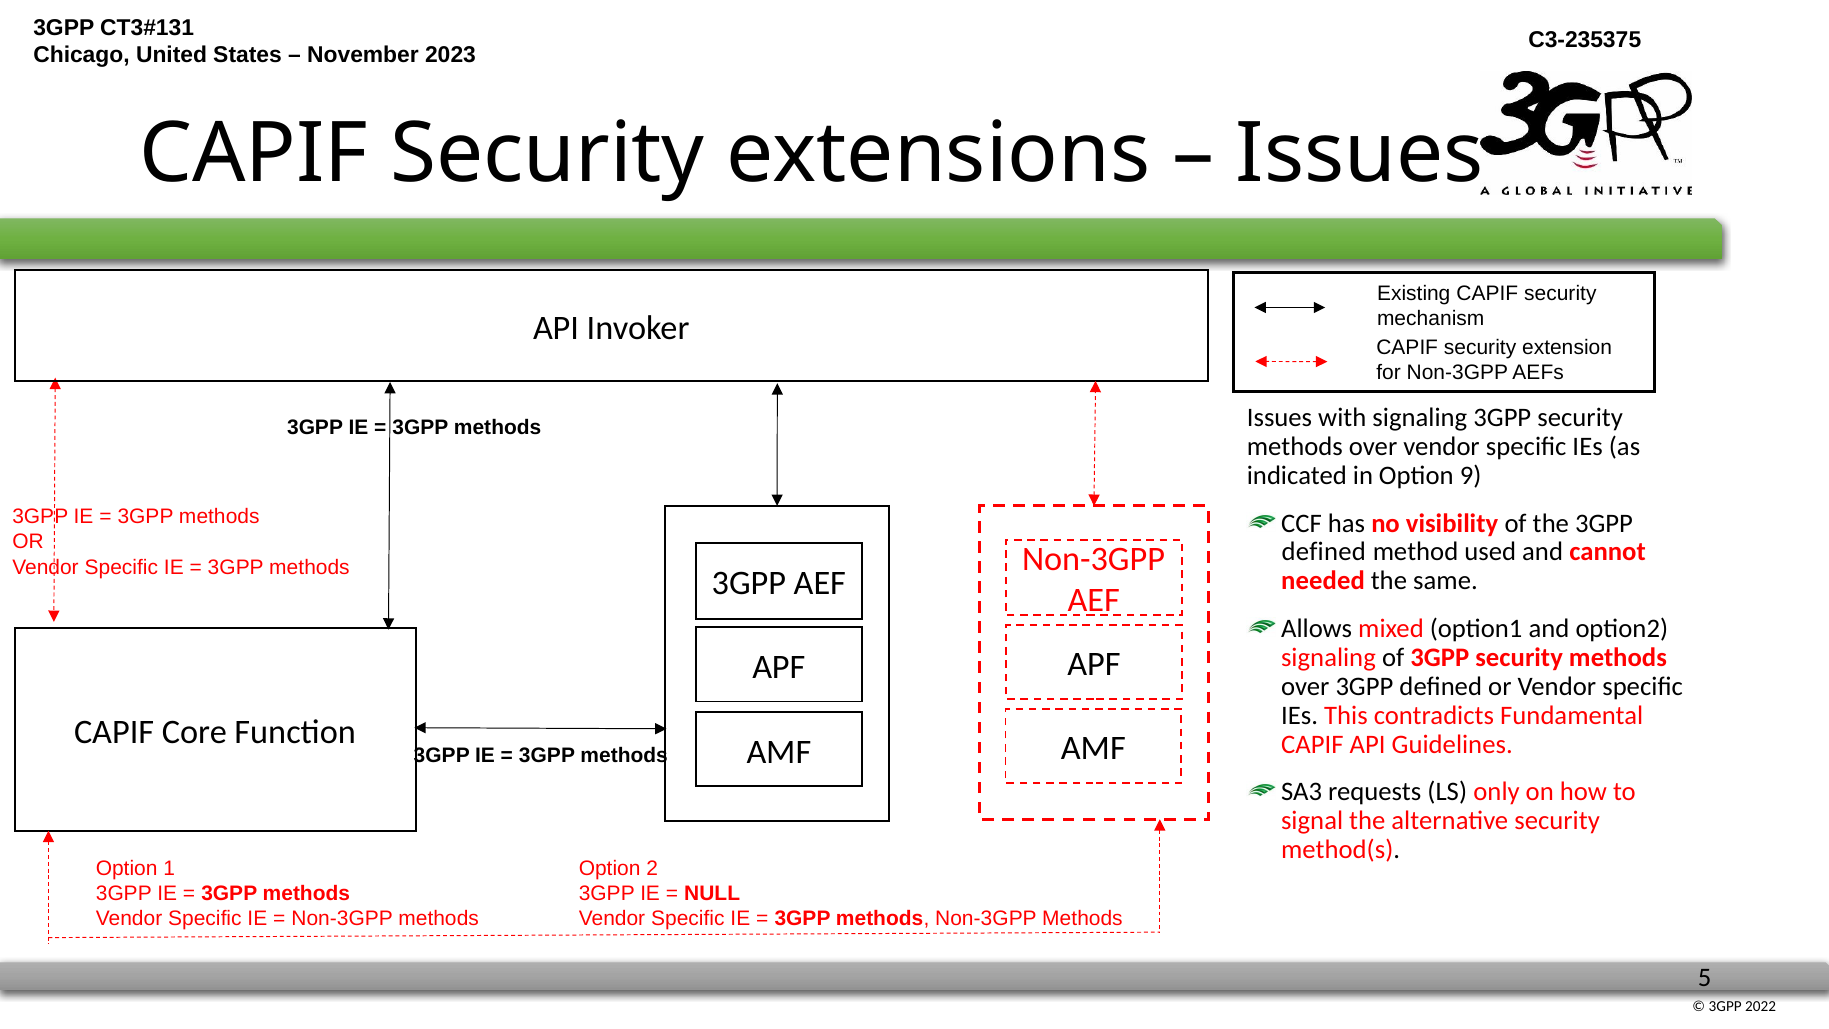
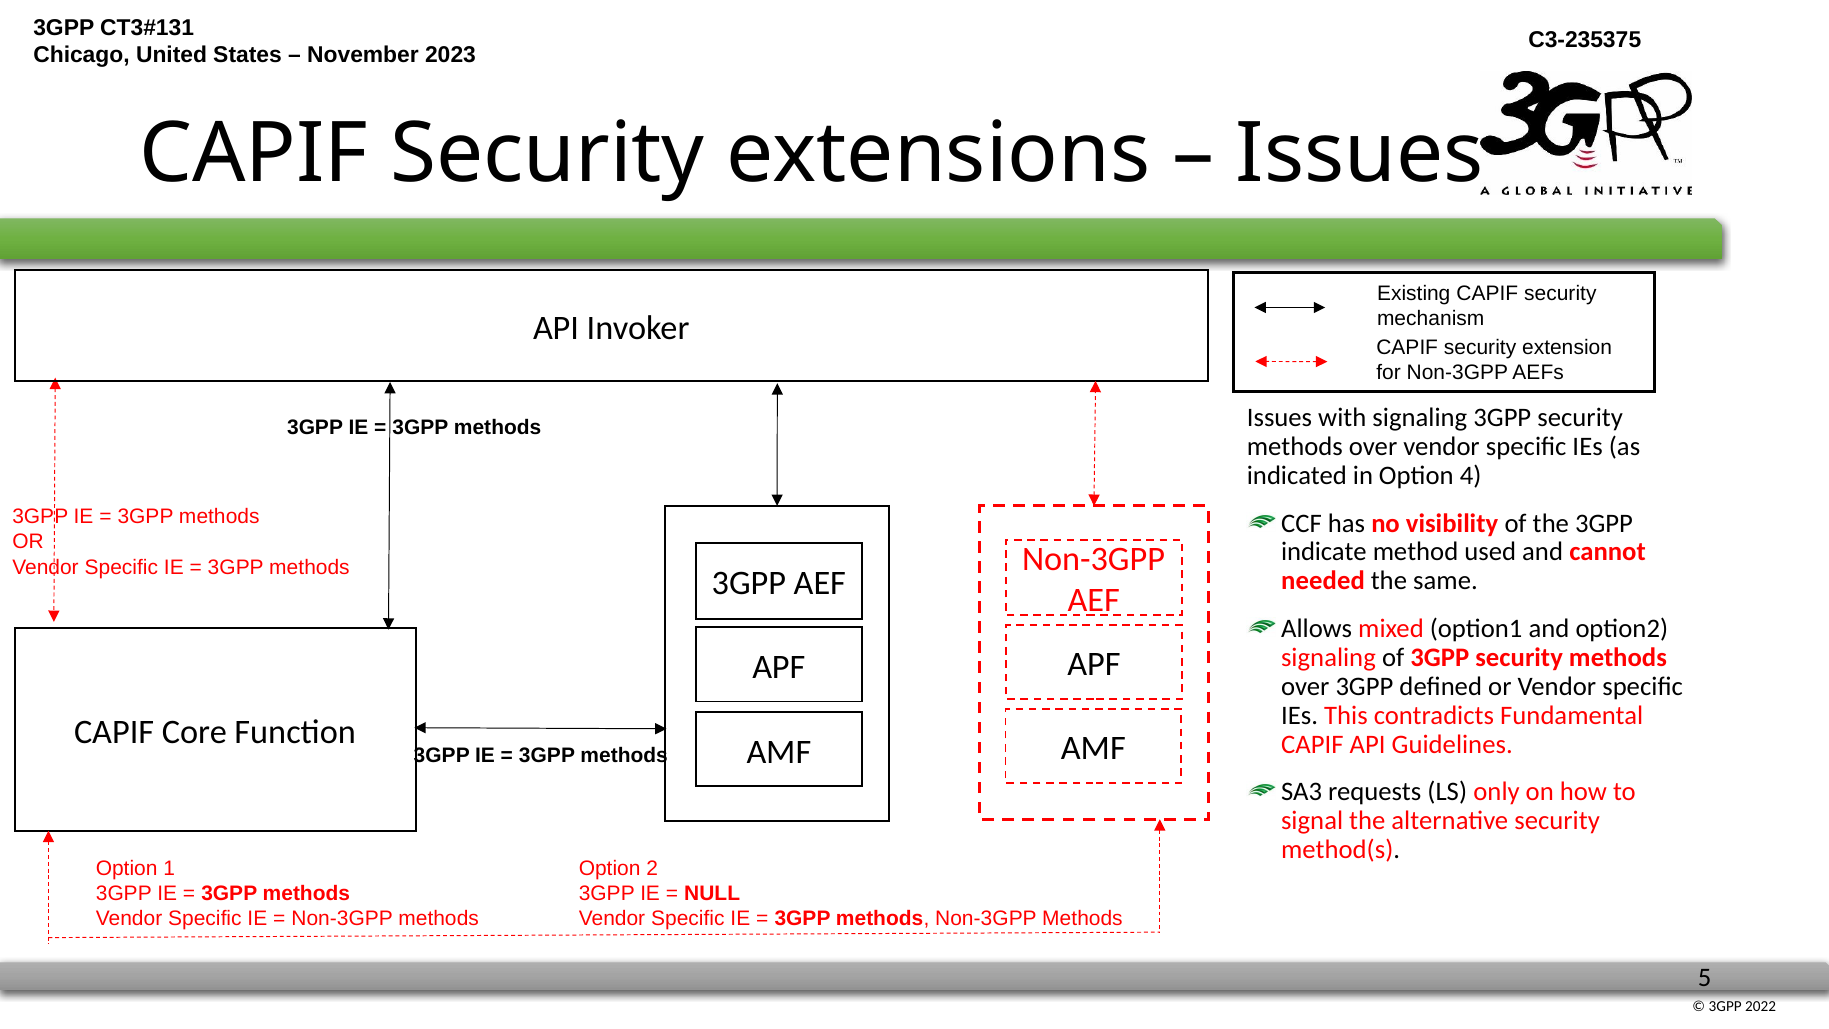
9: 9 -> 4 (1471, 475)
defined: defined -> indicate (1324, 552)
